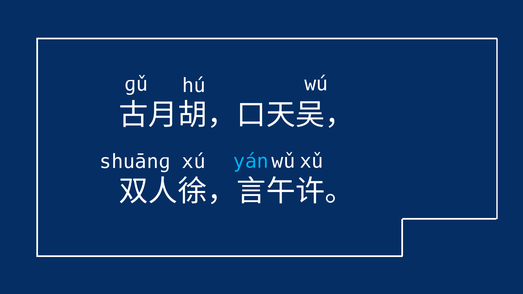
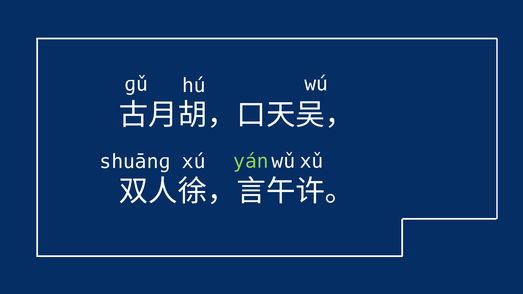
yán colour: light blue -> light green (251, 161)
